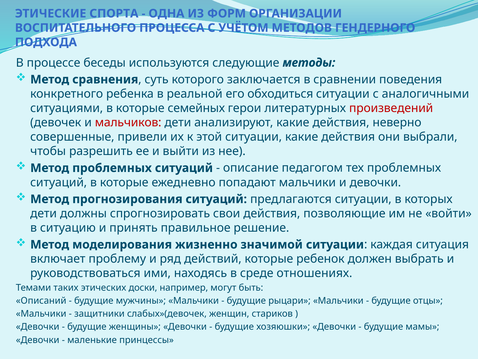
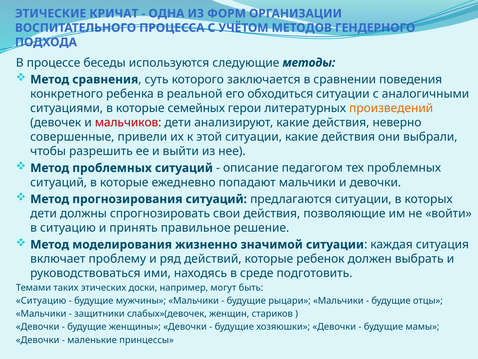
СПОРТА: СПОРТА -> КРИЧАТ (114, 14)
произведений colour: red -> orange (391, 108)
отношениях: отношениях -> подготовить (314, 273)
Описаний: Описаний -> Ситуацию (41, 300)
